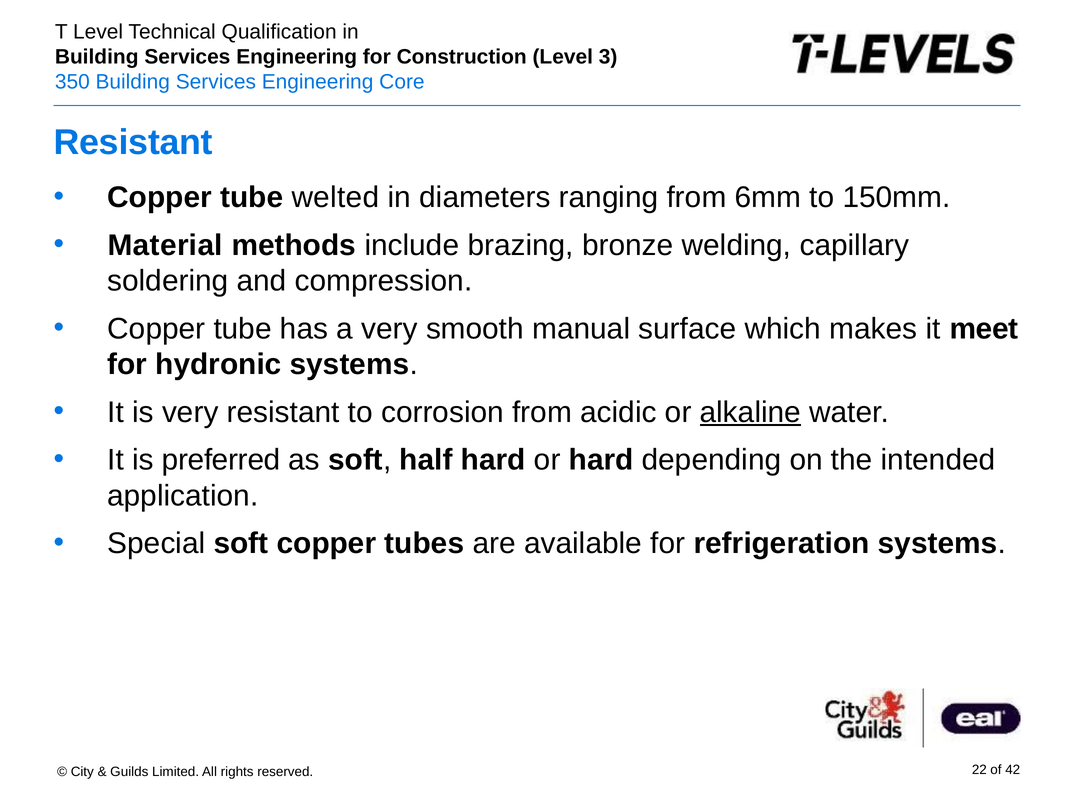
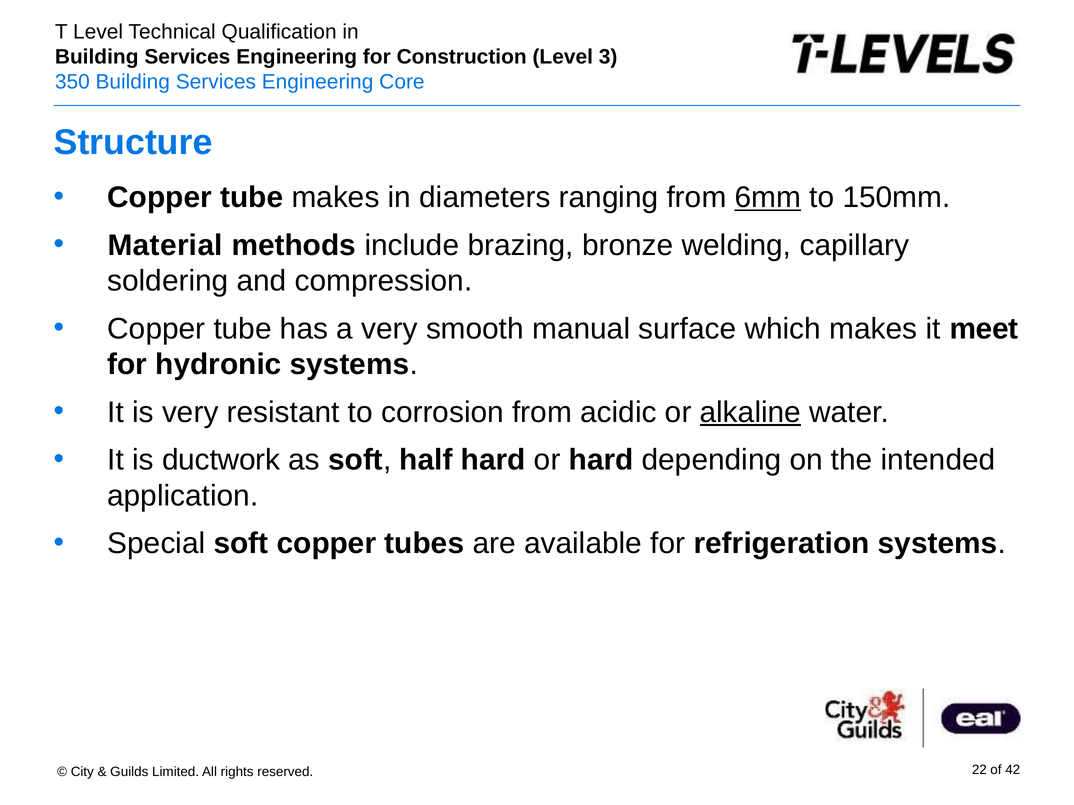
Resistant: Resistant -> Structure (133, 142)
tube welted: welted -> makes (336, 198)
6mm underline: none -> present (768, 198)
preferred: preferred -> ductwork (221, 460)
